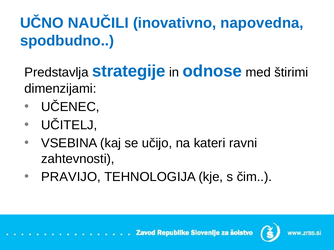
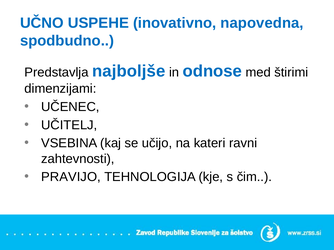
NAUČILI: NAUČILI -> USPEHE (98, 23)
strategije: strategije -> najboljše (129, 71)
